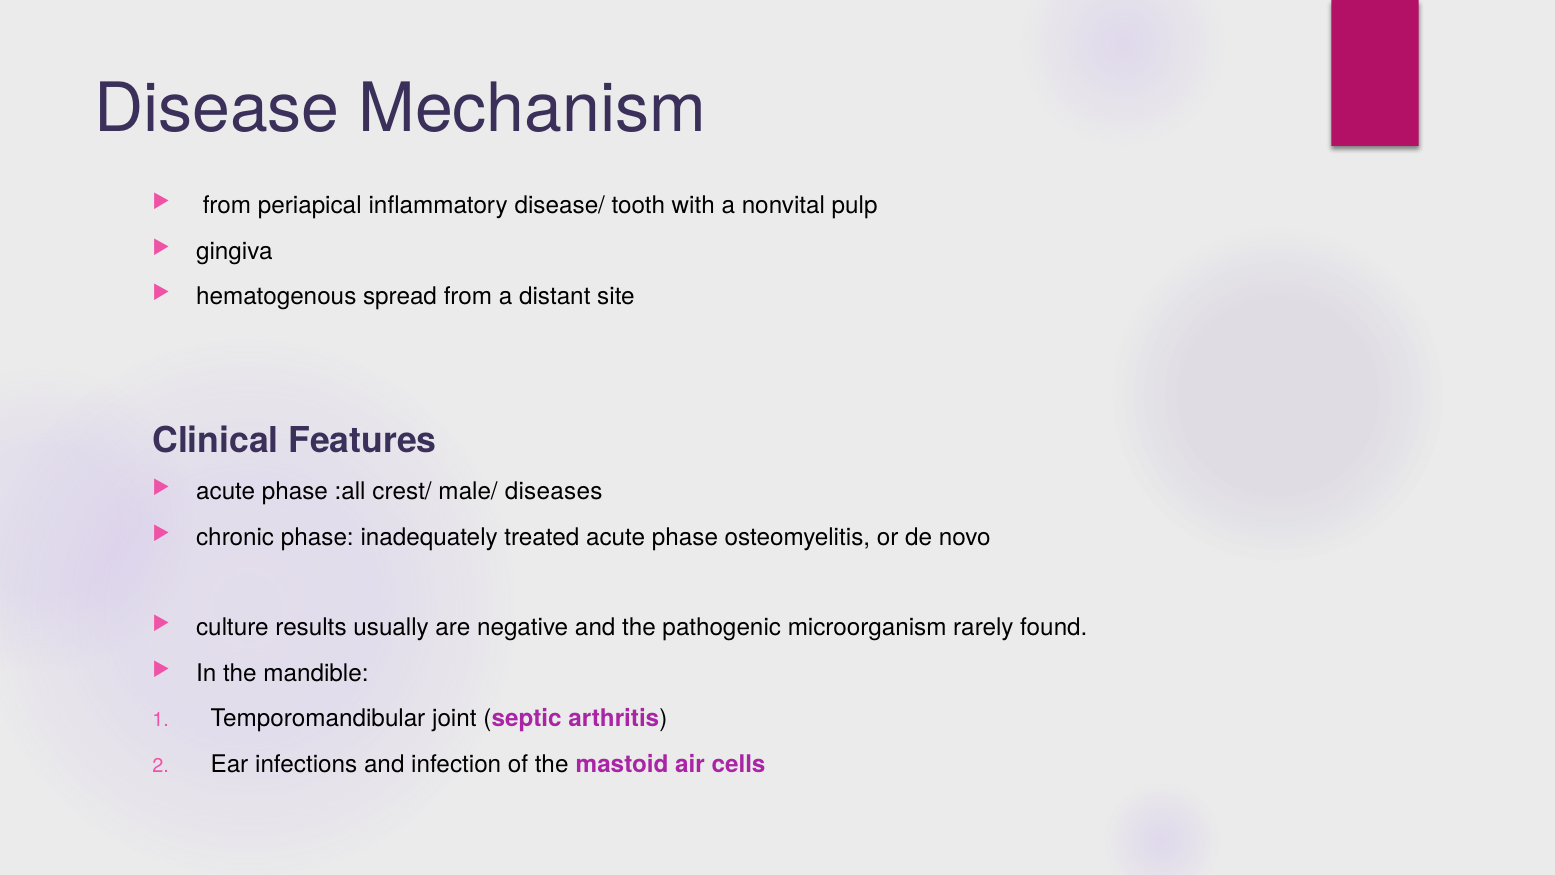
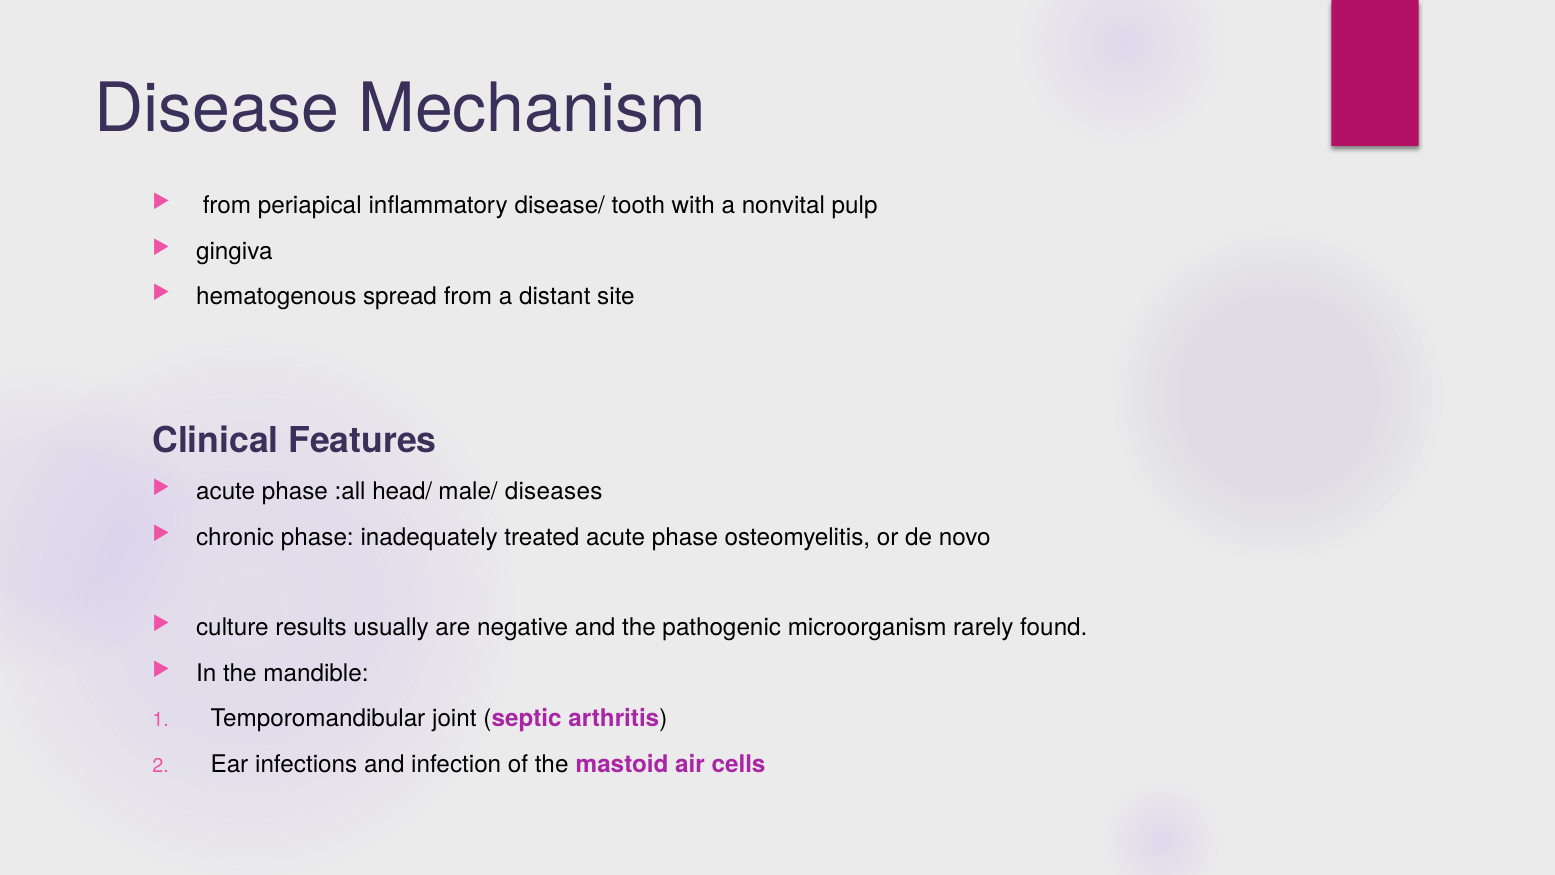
crest/: crest/ -> head/ (402, 492)
